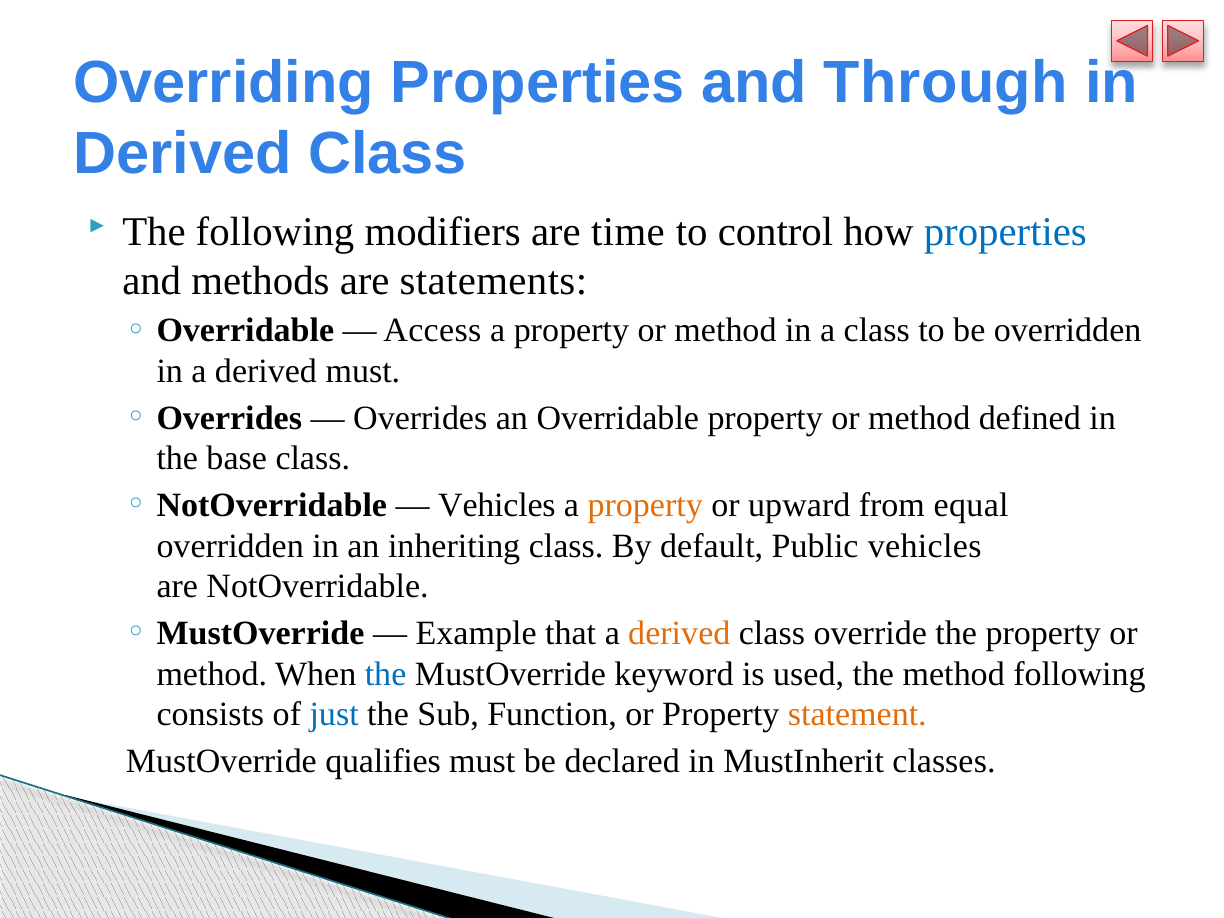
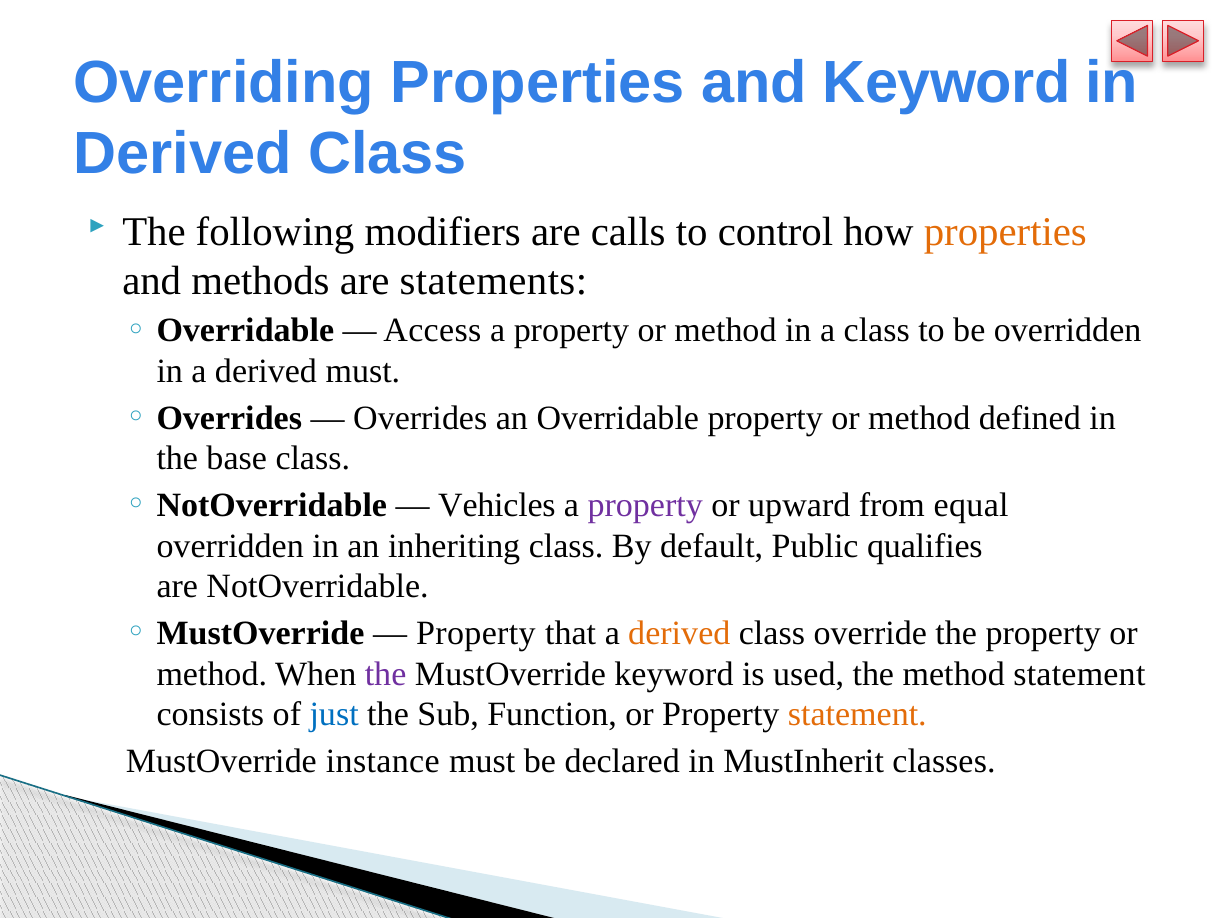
and Through: Through -> Keyword (947, 83)
time: time -> calls (628, 232)
properties colour: blue -> orange (1005, 232)
property colour: orange -> purple (645, 505)
Public vehicles: vehicles -> qualifies (925, 546)
Example: Example -> Property (476, 633)
the colour: blue -> purple (386, 674)
method following: following -> statement (1079, 674)
qualifies: qualifies -> instance (383, 761)
